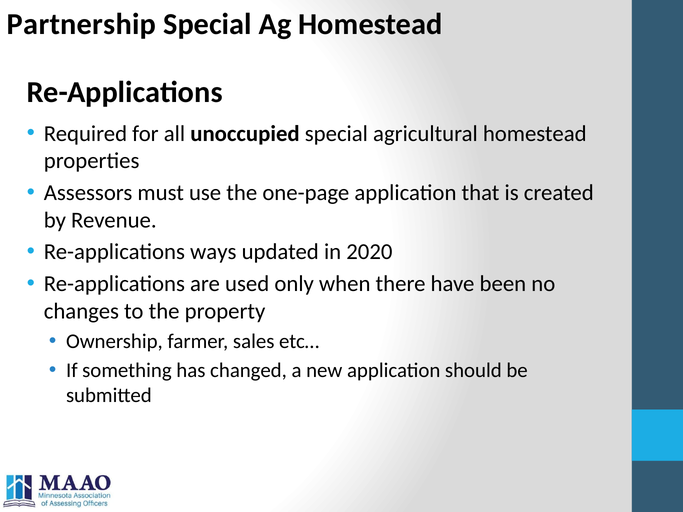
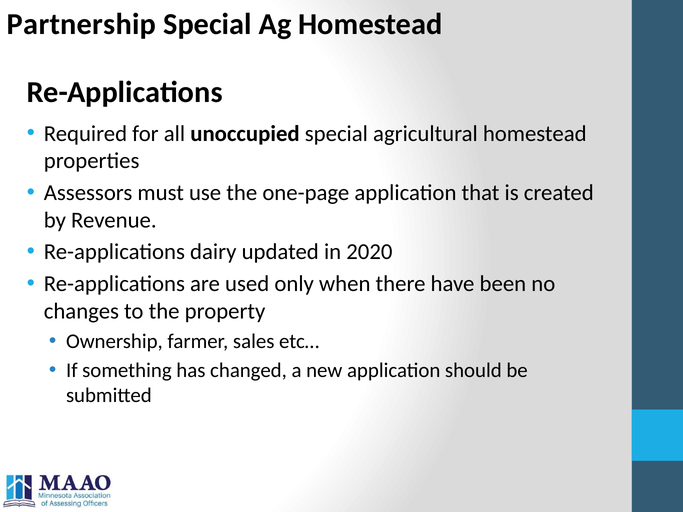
ways: ways -> dairy (213, 252)
